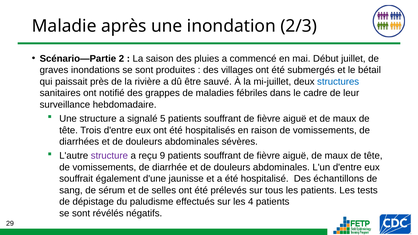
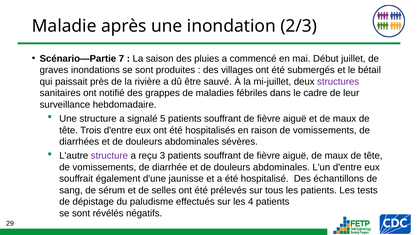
2: 2 -> 7 (121, 59)
structures colour: blue -> purple (338, 82)
9: 9 -> 3 (162, 156)
